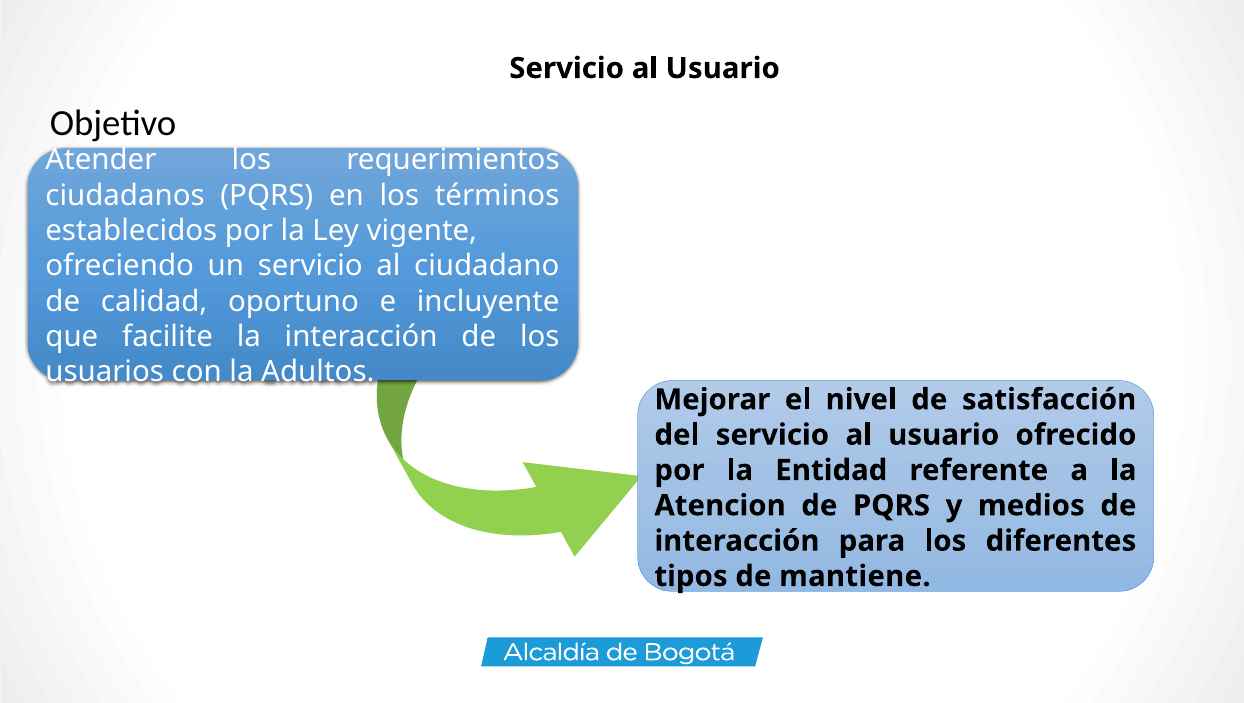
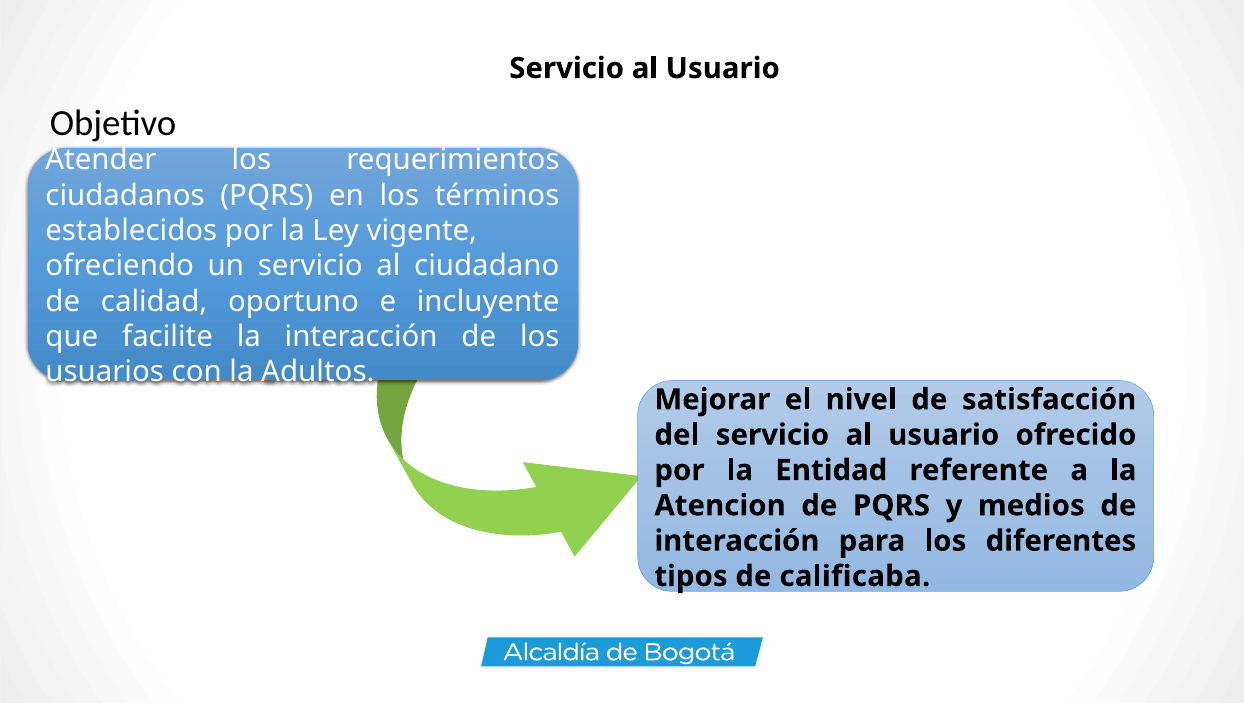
mantiene: mantiene -> calificaba (855, 576)
